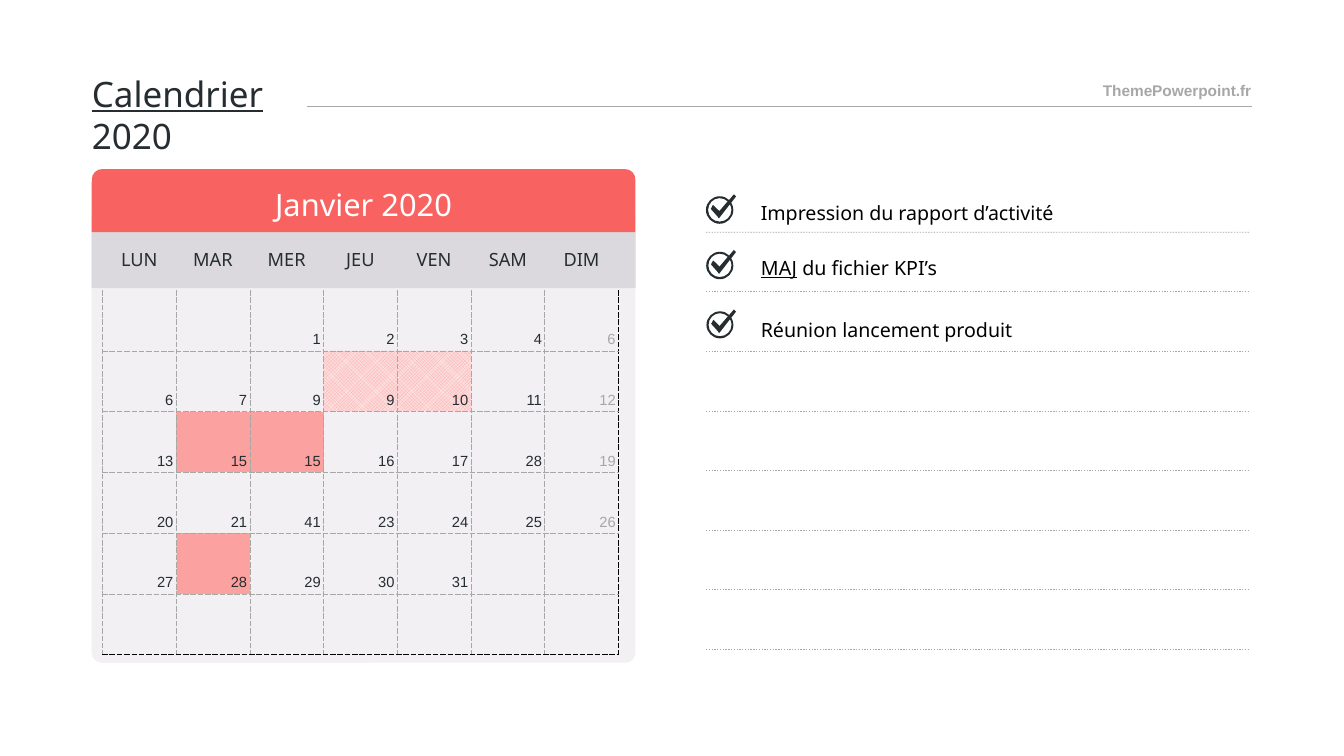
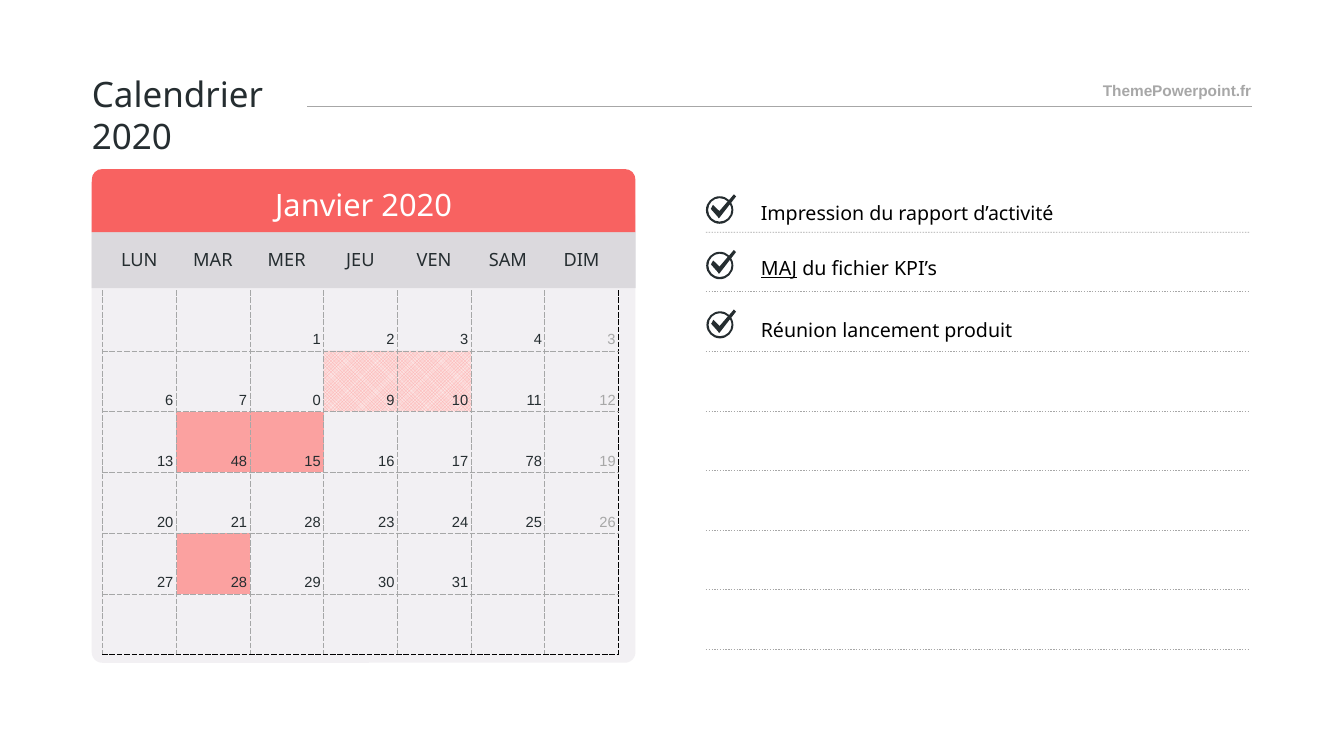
Calendrier underline: present -> none (177, 96)
4 6: 6 -> 3 (612, 340)
7 9: 9 -> 0 (317, 401)
13 15: 15 -> 48 (239, 462)
17 28: 28 -> 78 (534, 462)
21 41: 41 -> 28 (313, 522)
